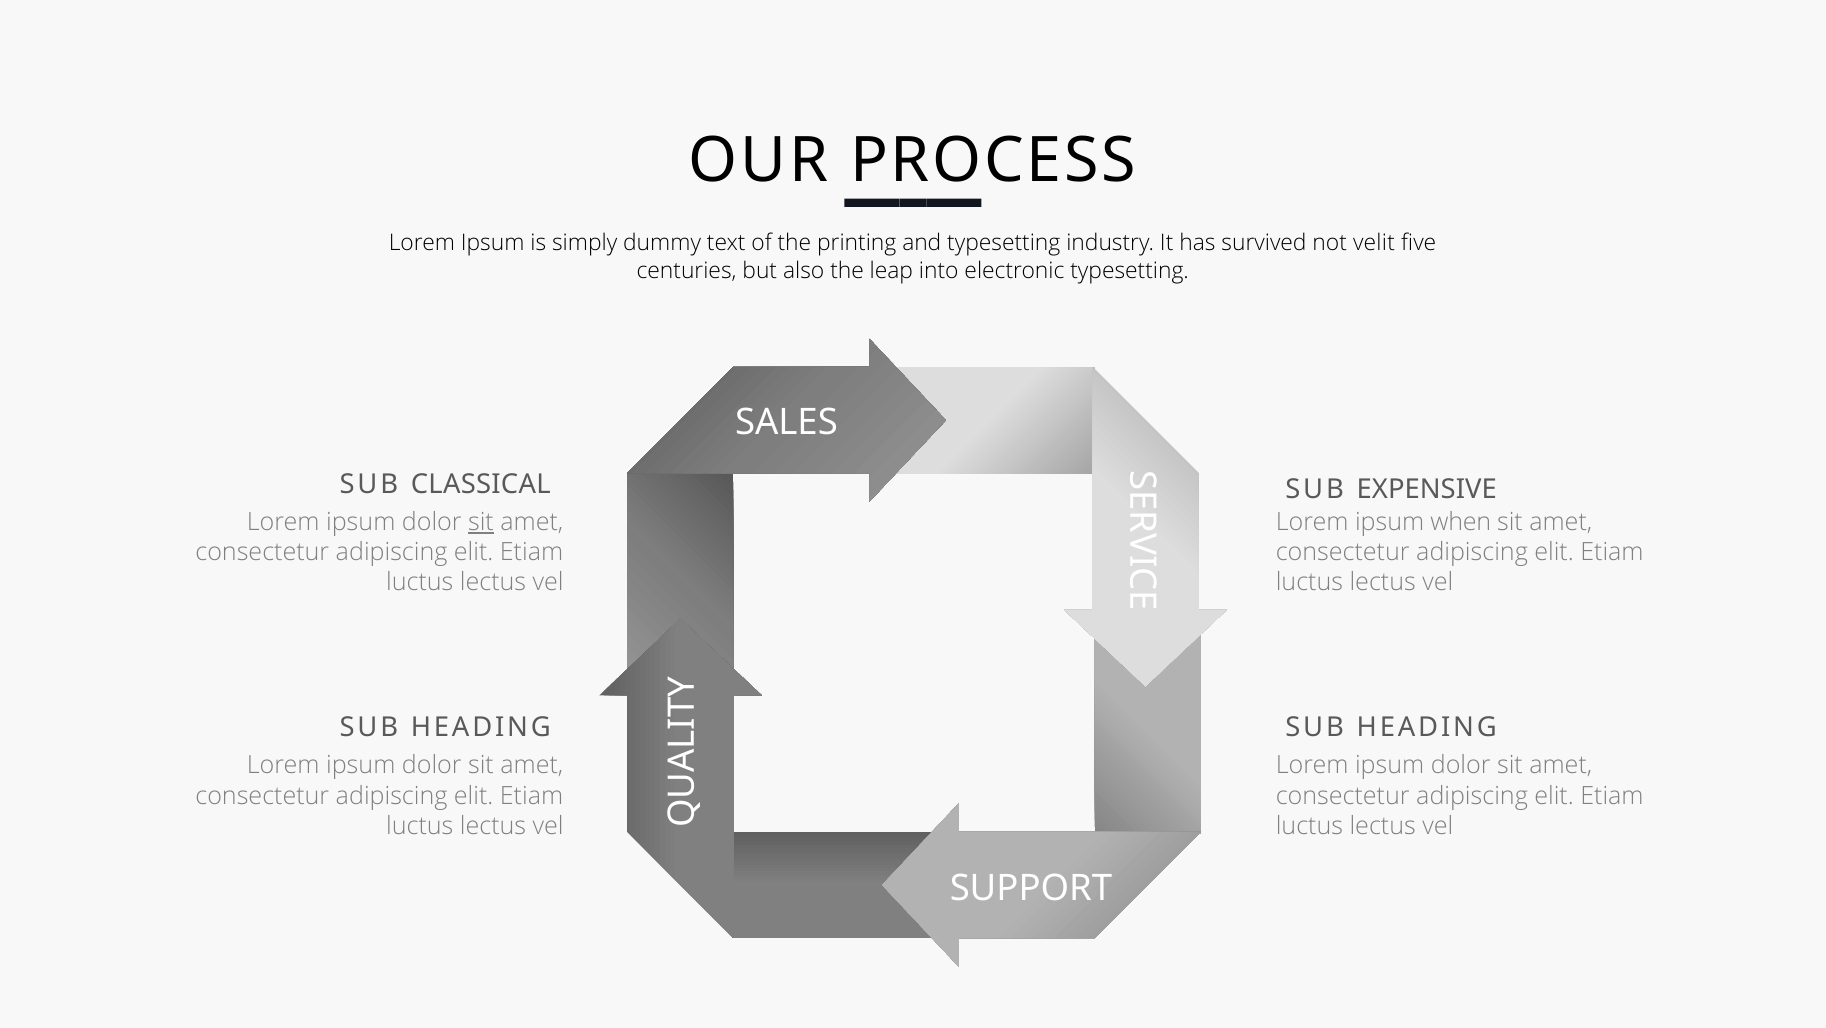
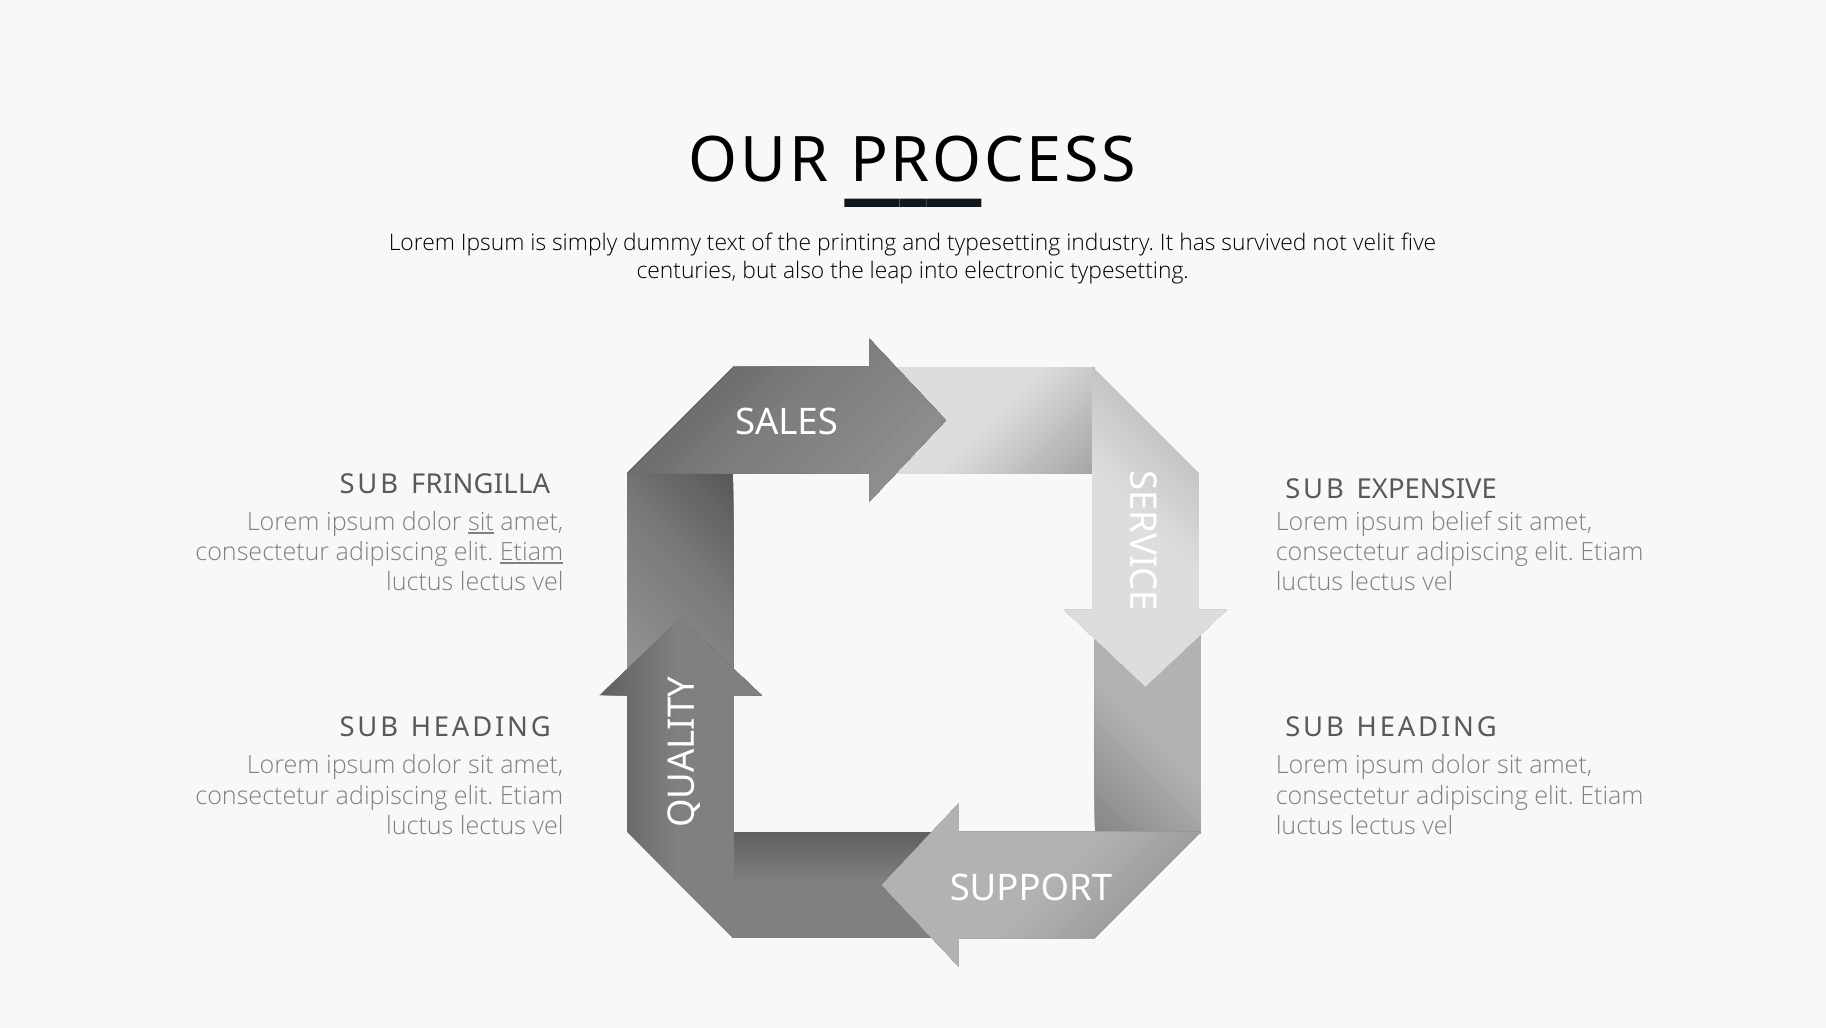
CLASSICAL: CLASSICAL -> FRINGILLA (481, 484)
when: when -> belief (1461, 522)
Etiam underline: none -> present (532, 552)
